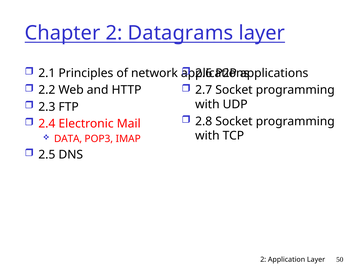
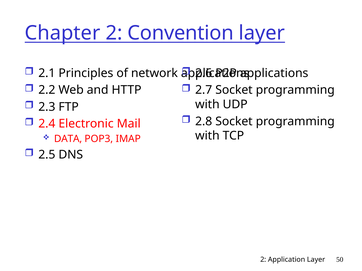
Datagrams: Datagrams -> Convention (181, 33)
